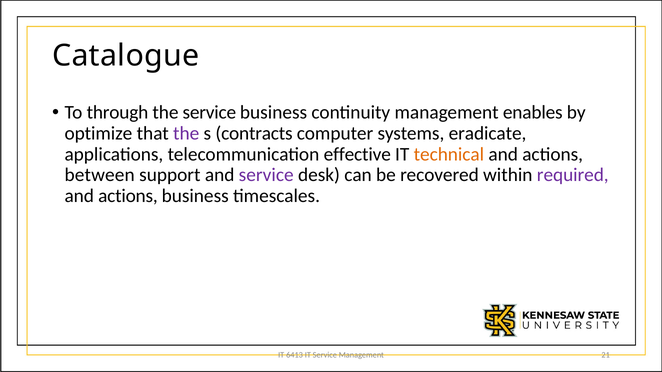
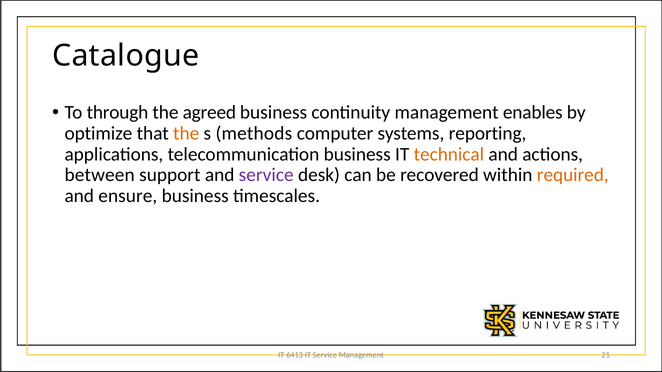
the service: service -> agreed (209, 113)
the colour: purple -> orange (186, 134)
contracts: contracts -> methods (254, 134)
eradicate: eradicate -> reporting (488, 134)
telecommunication effective: effective -> business (357, 154)
required colour: purple -> orange (573, 175)
actions: actions -> ensure (128, 196)
